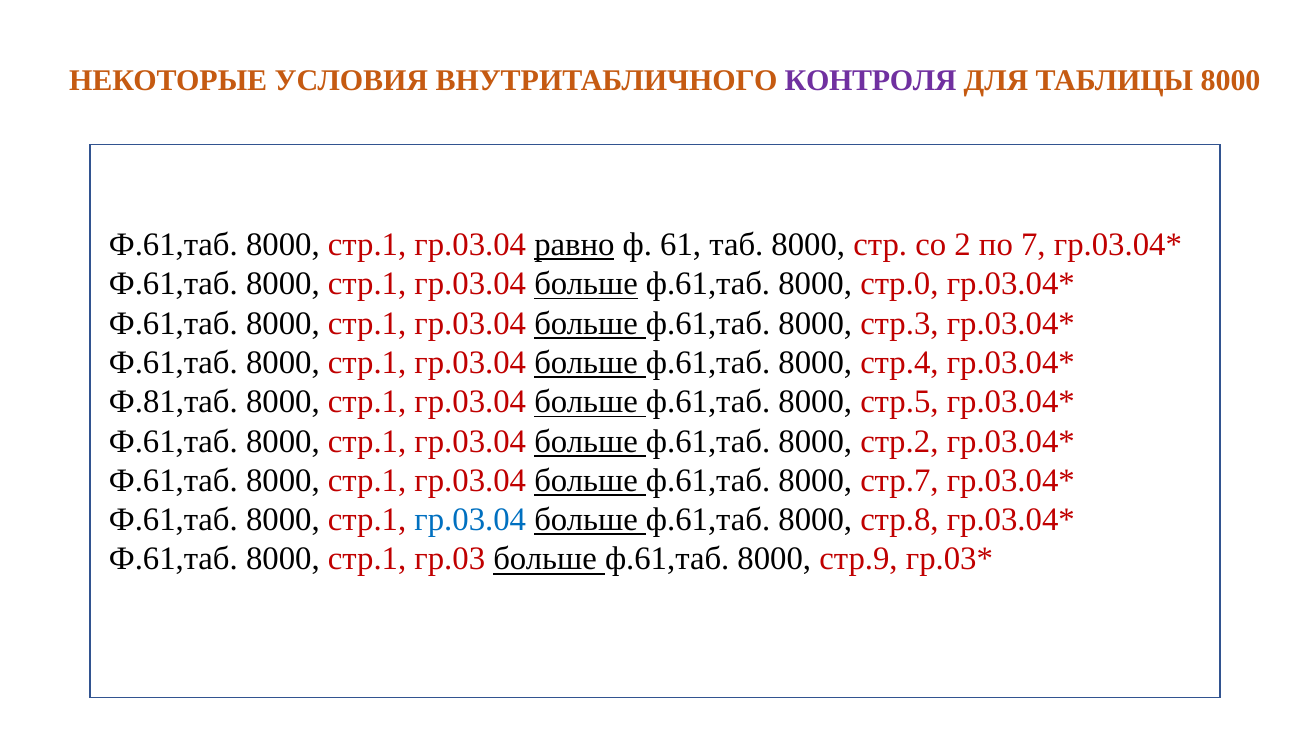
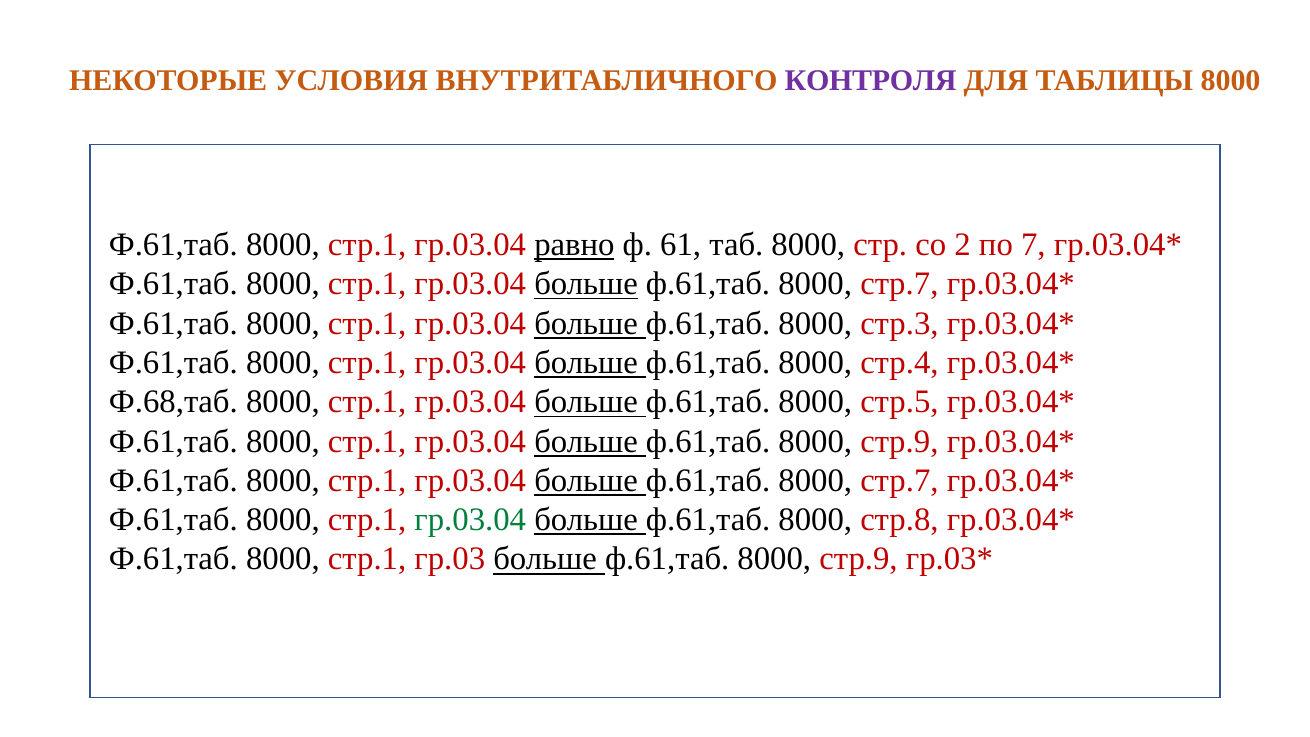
стр.0: стр.0 -> стр.7 (899, 284)
Ф.81,таб: Ф.81,таб -> Ф.68,таб (173, 402)
стр.2: стр.2 -> стр.9 (899, 441)
гр.03.04 colour: blue -> green (470, 520)
